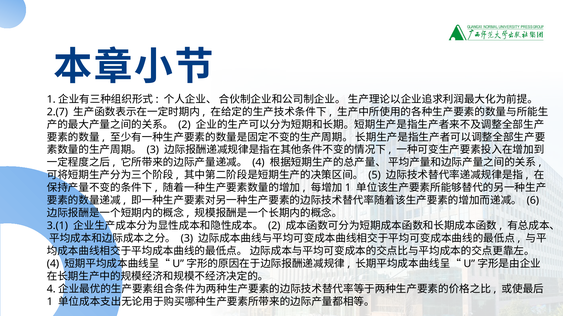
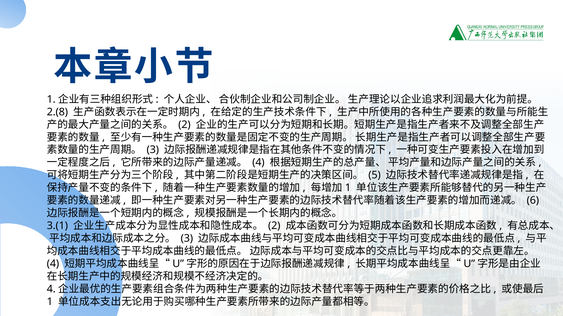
2.(7: 2.(7 -> 2.(8 (57, 112)
